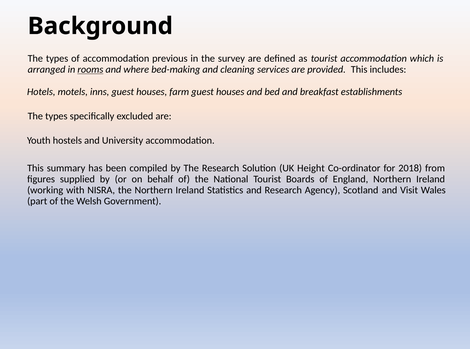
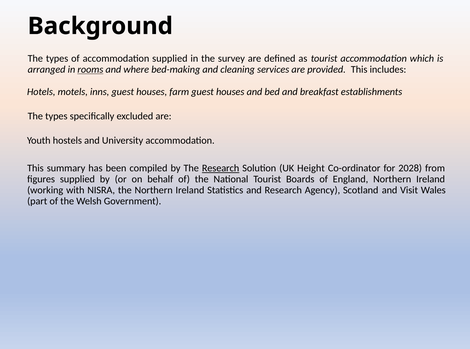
accommodation previous: previous -> supplied (170, 59)
Research underline: none -> present (221, 168)
2018: 2018 -> 2028 (410, 168)
